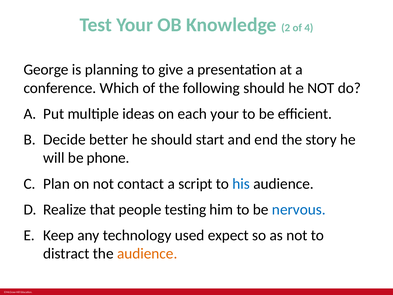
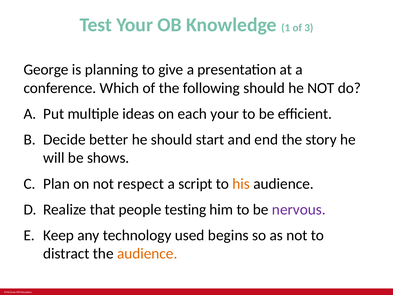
2: 2 -> 1 (286, 28)
4: 4 -> 3 (309, 28)
phone: phone -> shows (108, 158)
contact: contact -> respect (141, 184)
his colour: blue -> orange (241, 184)
nervous colour: blue -> purple (299, 209)
expect: expect -> begins (228, 235)
